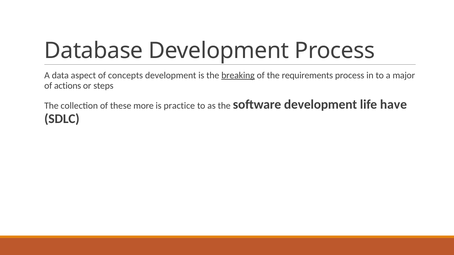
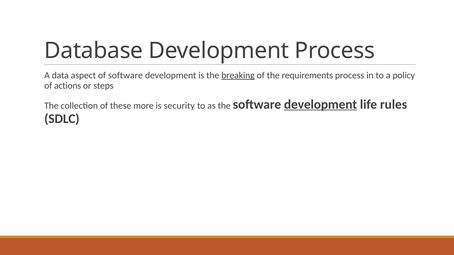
of concepts: concepts -> software (125, 75)
major: major -> policy (404, 75)
practice: practice -> security (179, 106)
development underline: none -> present (321, 105)
have: have -> rules (394, 105)
